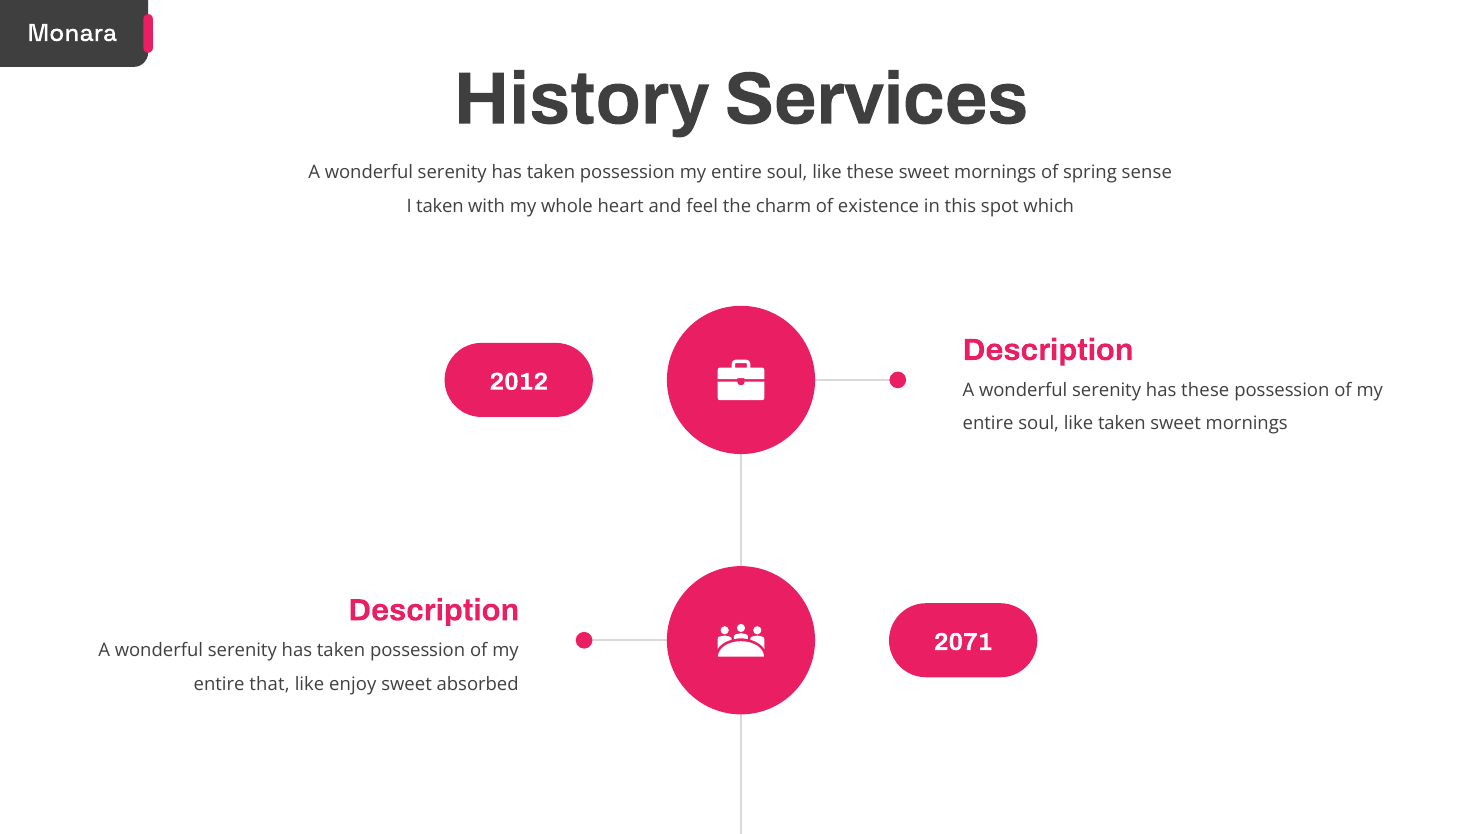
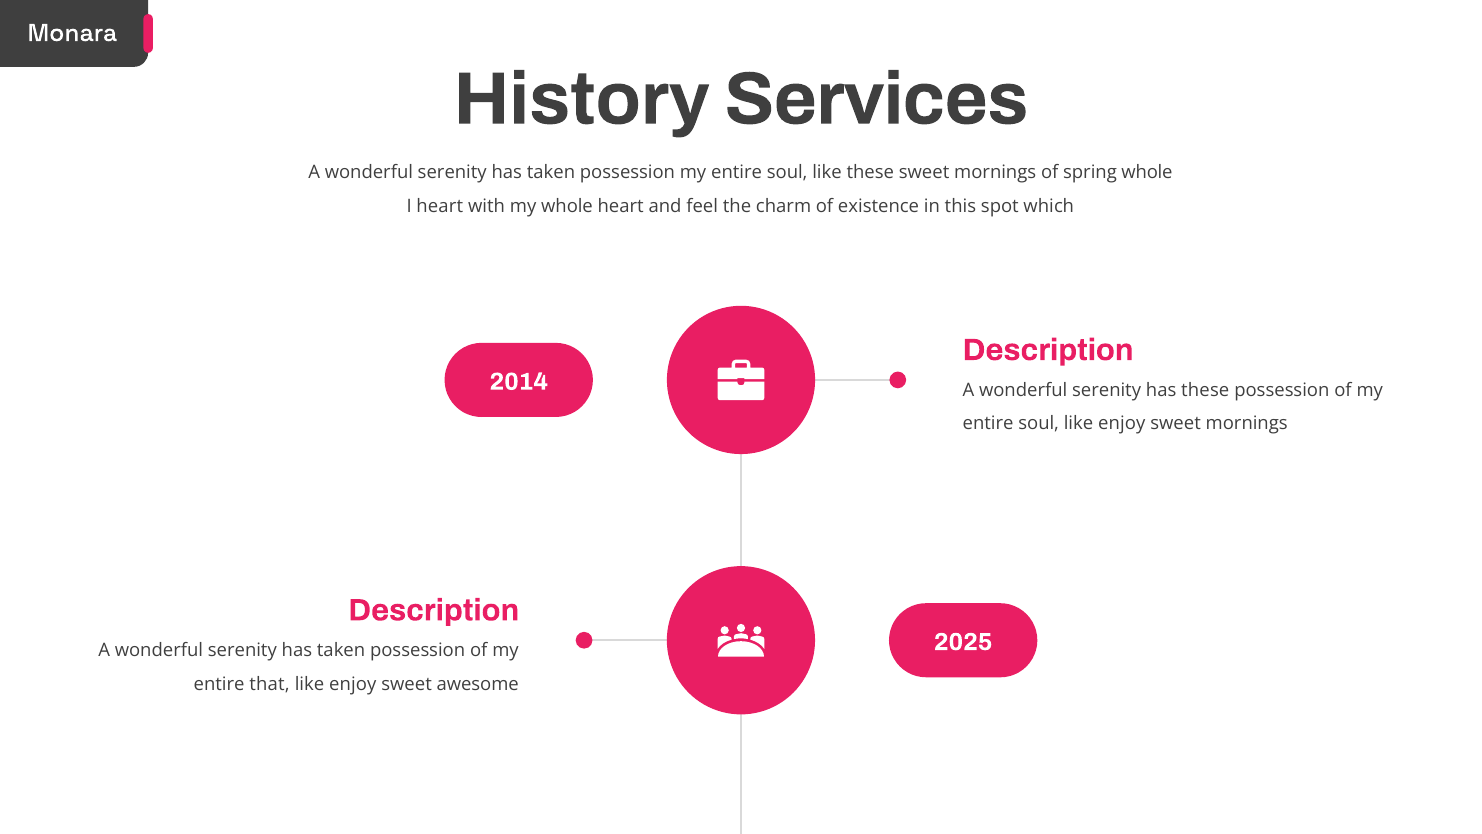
spring sense: sense -> whole (1147, 173)
I taken: taken -> heart (440, 206)
2012: 2012 -> 2014 (519, 381)
soul like taken: taken -> enjoy (1122, 424)
2071: 2071 -> 2025 (963, 642)
absorbed: absorbed -> awesome (478, 684)
